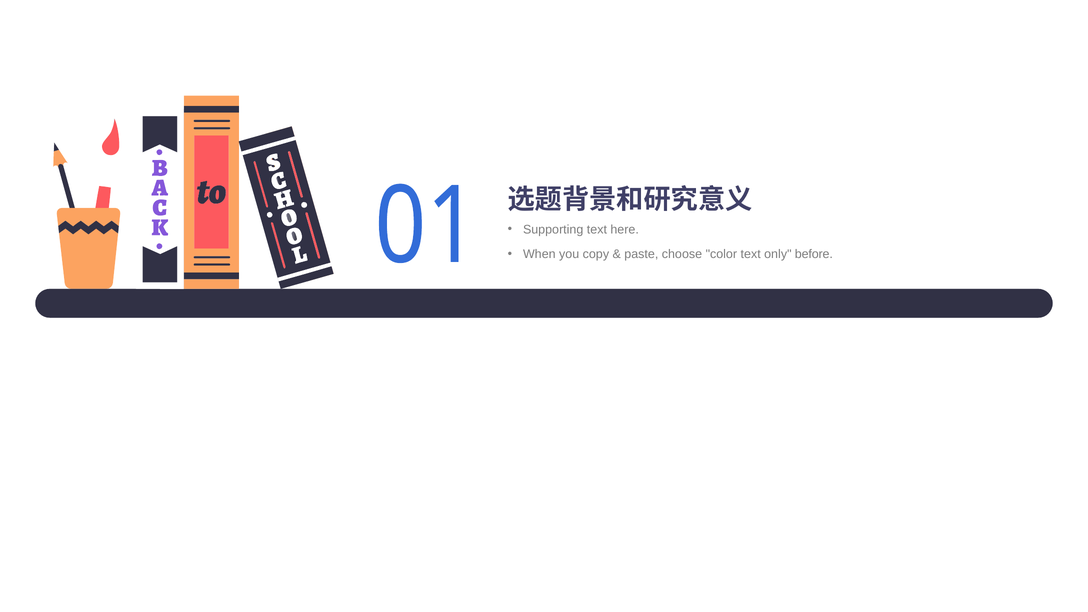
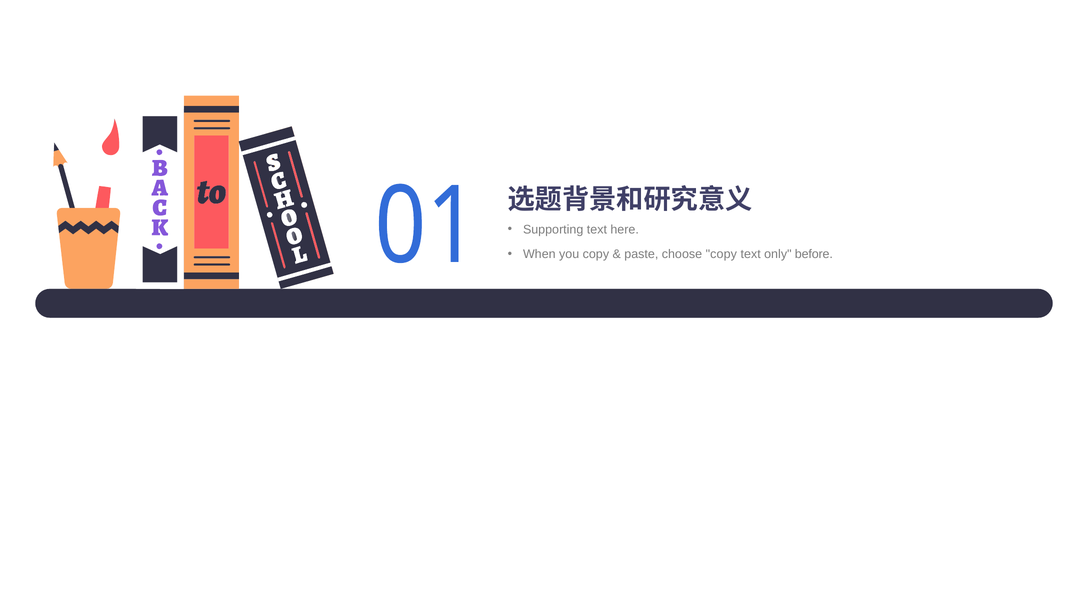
choose color: color -> copy (721, 254)
